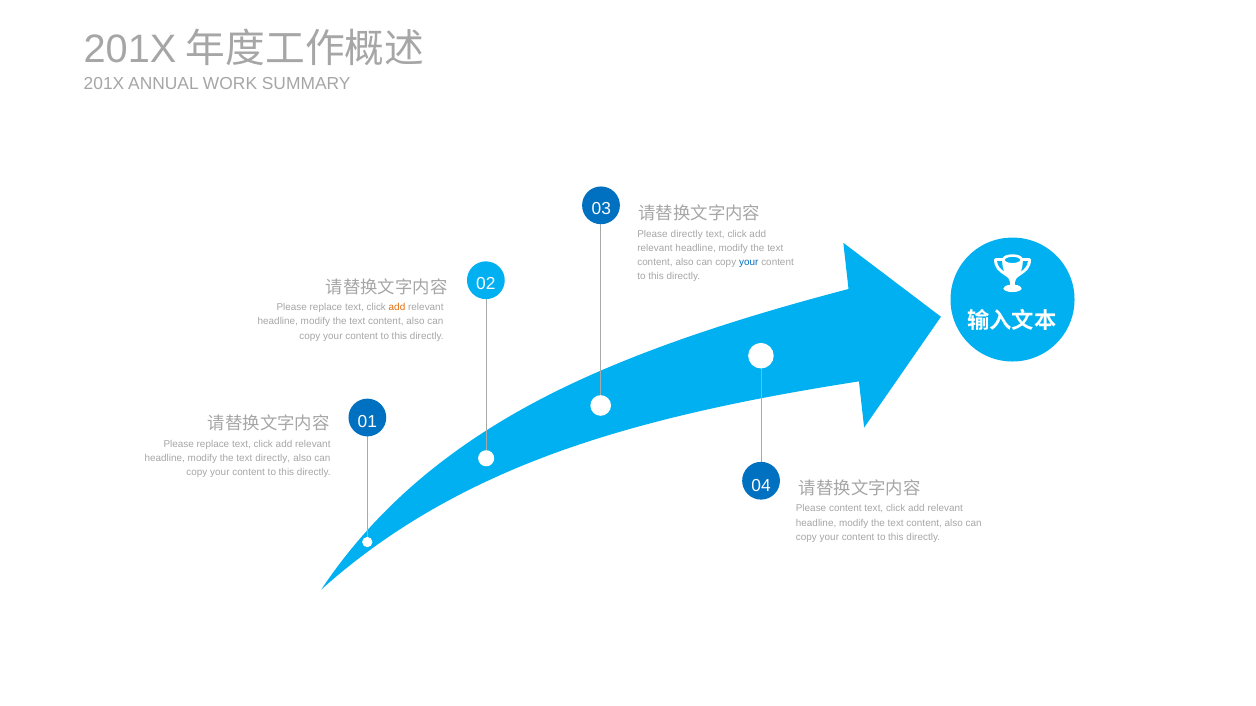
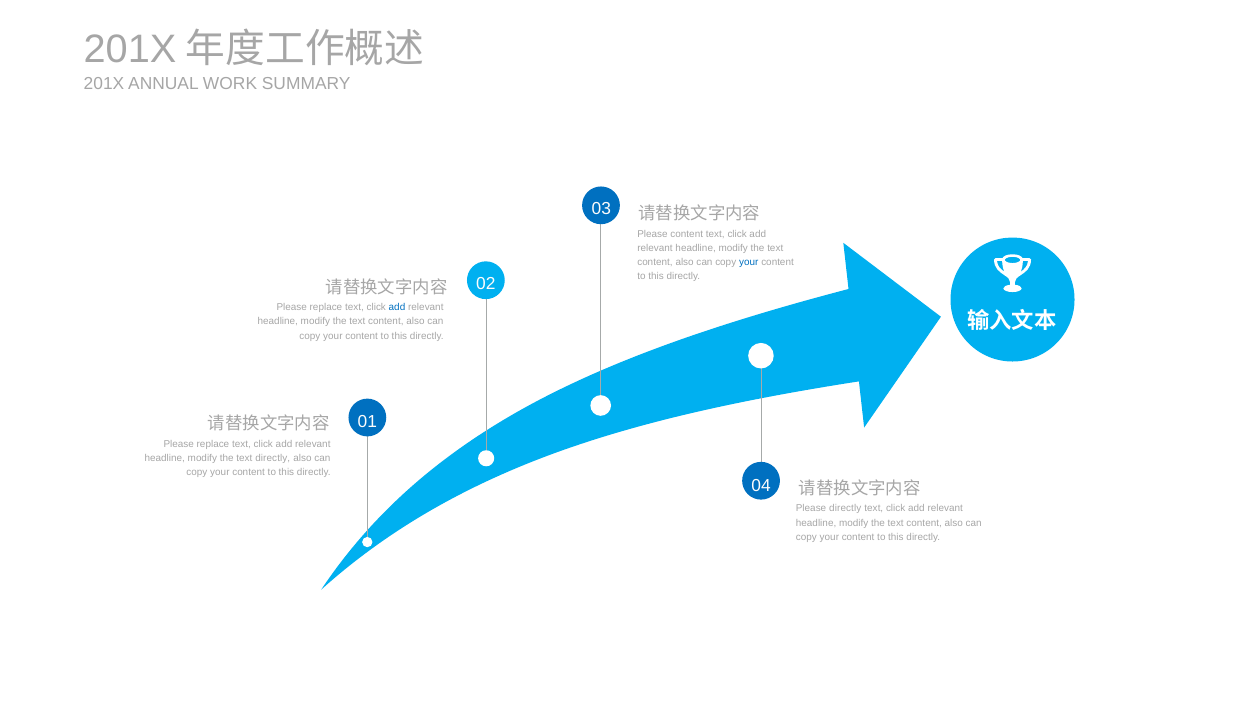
Please directly: directly -> content (687, 234)
add colour: orange -> blue (397, 308)
Please content: content -> directly (845, 509)
